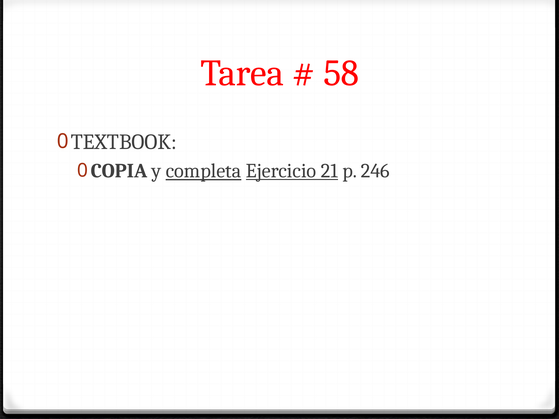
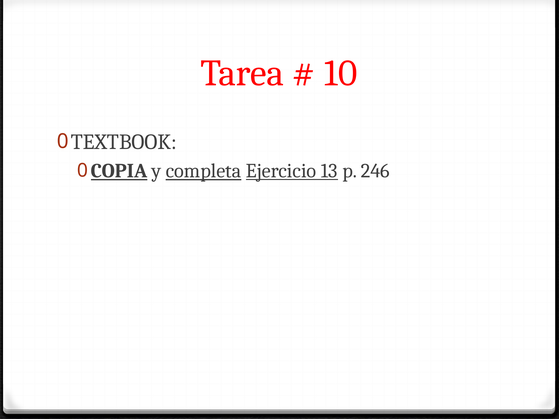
58: 58 -> 10 (341, 73)
COPIA underline: none -> present (119, 171)
21: 21 -> 13 (329, 171)
